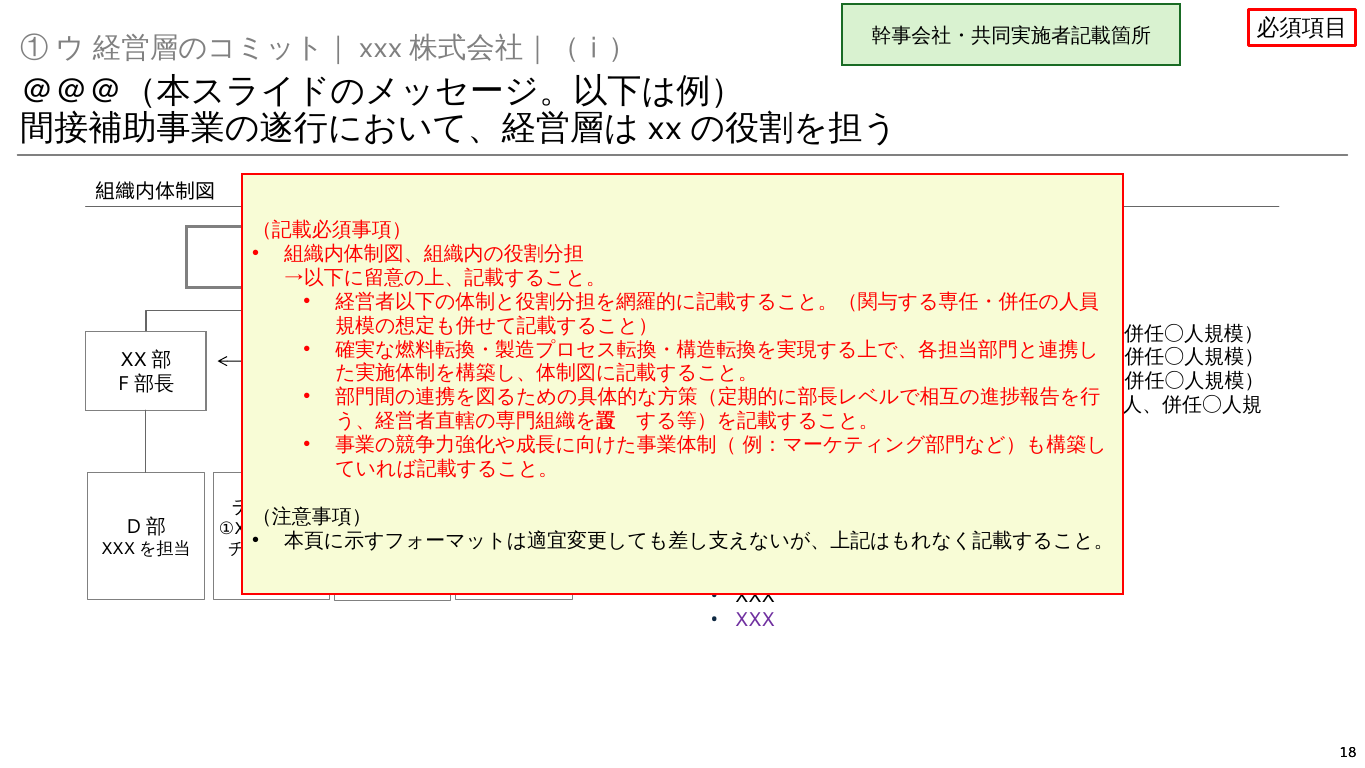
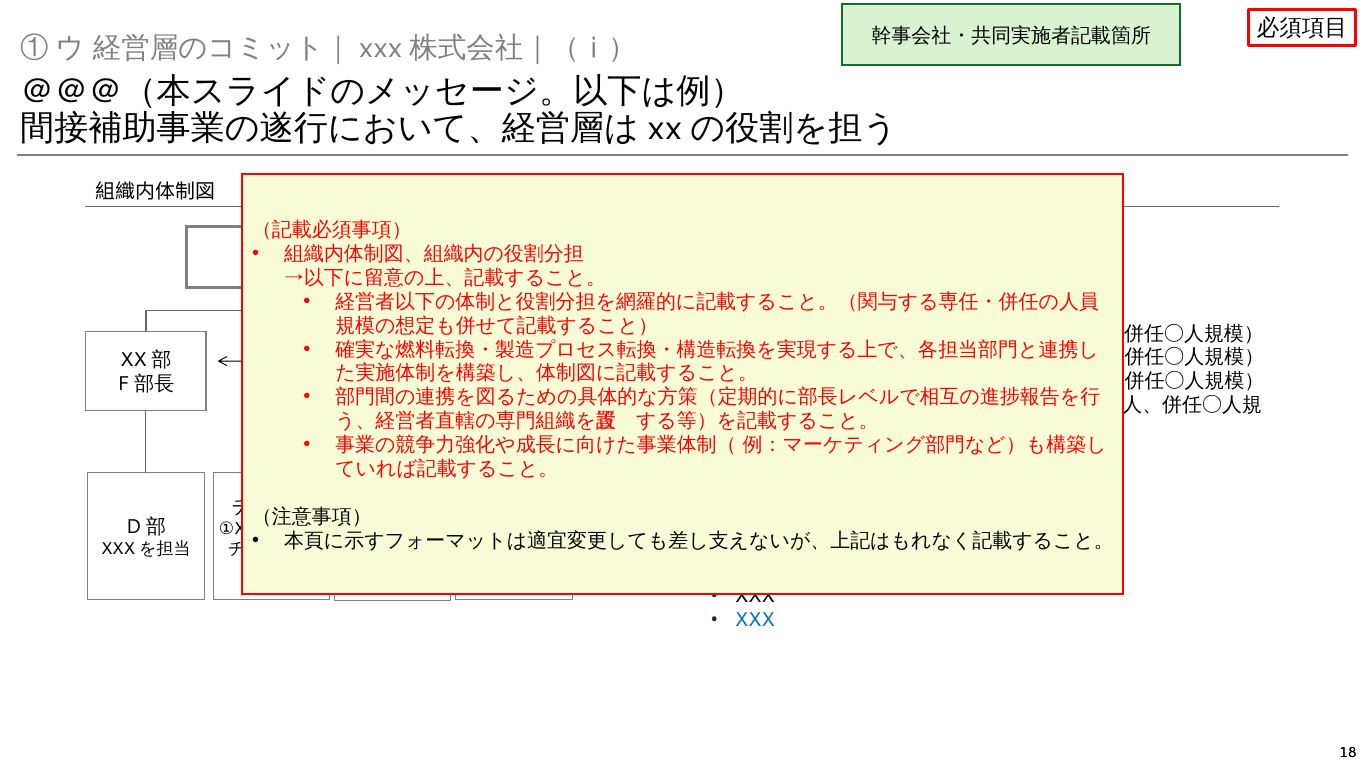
XXX colour: purple -> blue (755, 620)
